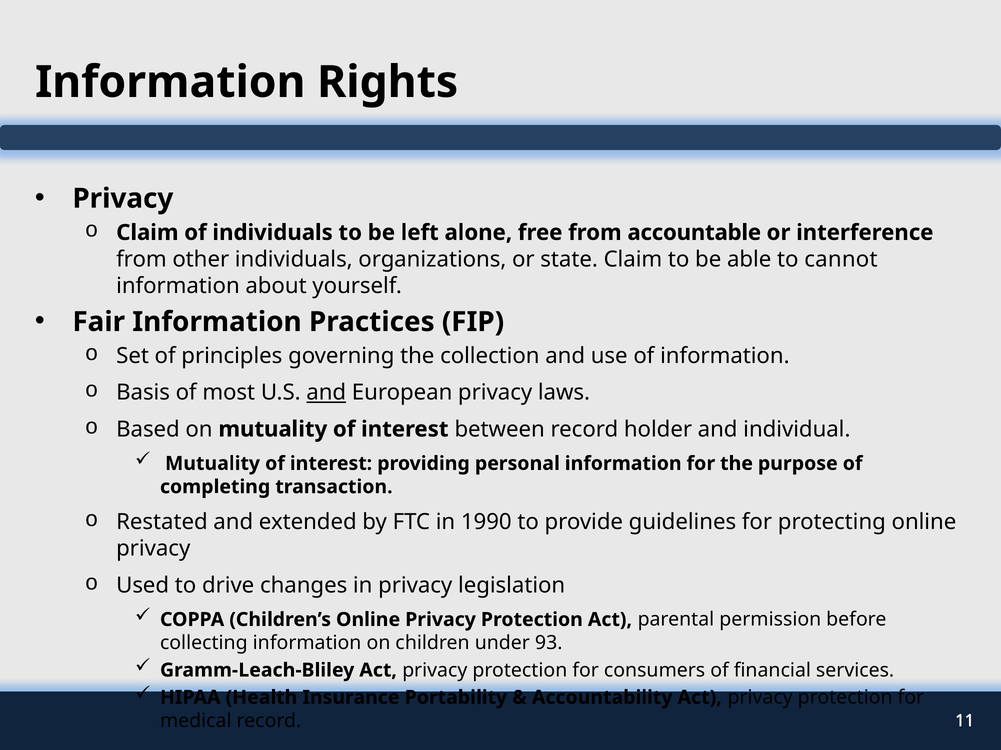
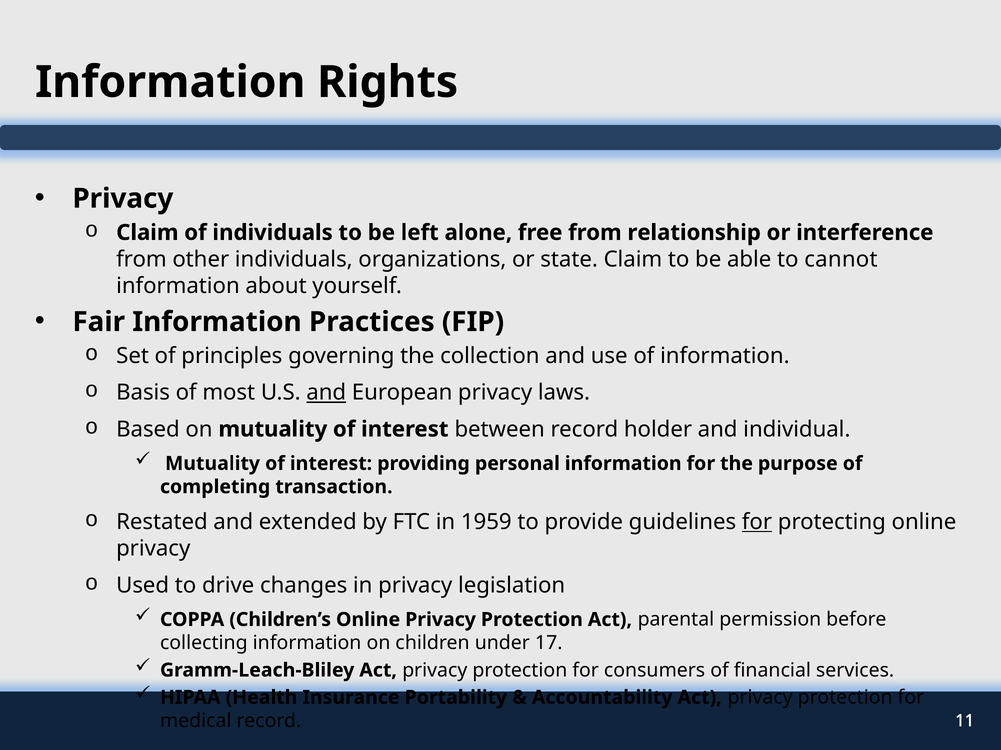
accountable: accountable -> relationship (694, 233)
1990: 1990 -> 1959 (486, 523)
for underline: none -> present (757, 523)
93: 93 -> 17 (549, 644)
